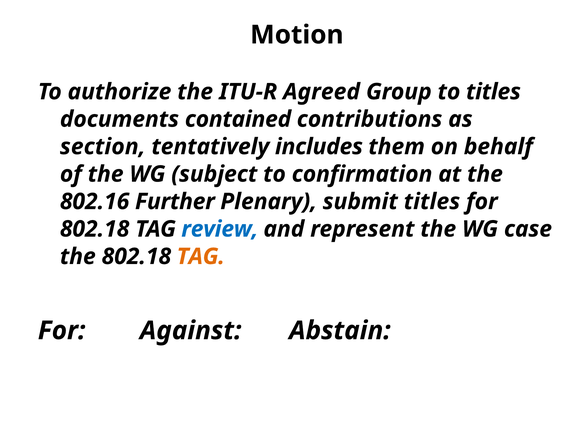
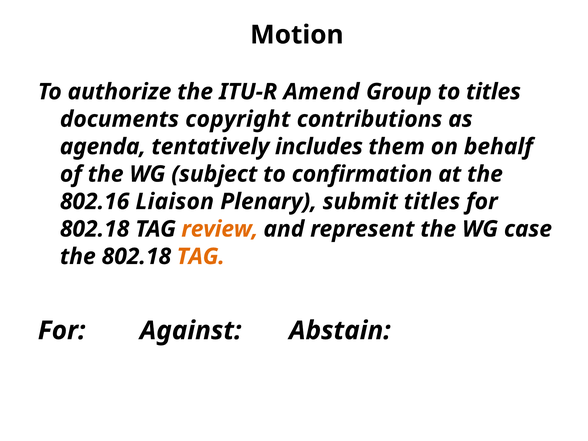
Agreed: Agreed -> Amend (321, 92)
contained: contained -> copyright (238, 119)
section: section -> agenda (103, 147)
Further: Further -> Liaison (175, 202)
review colour: blue -> orange (220, 229)
